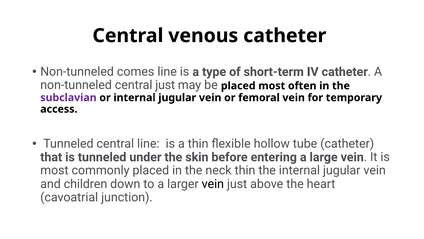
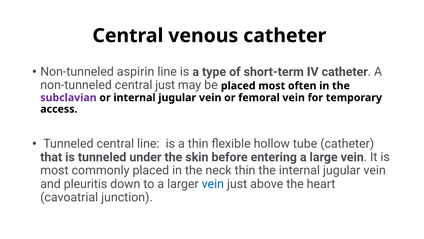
comes: comes -> aspirin (136, 72)
children: children -> pleuritis (86, 184)
vein colour: black -> blue (213, 184)
